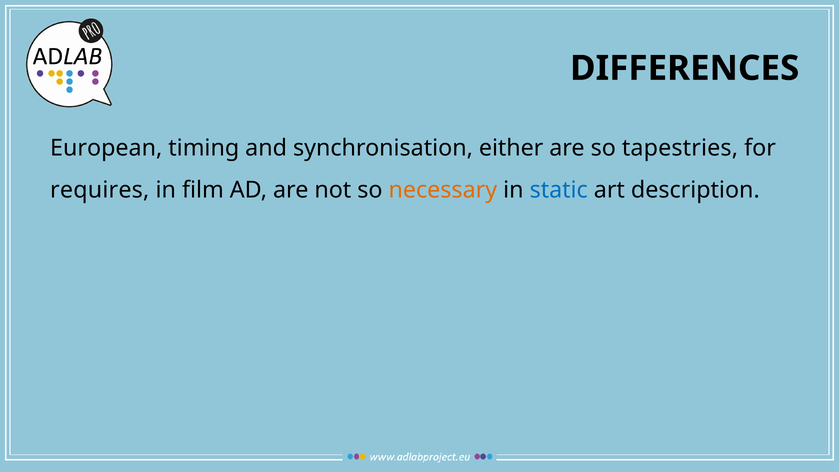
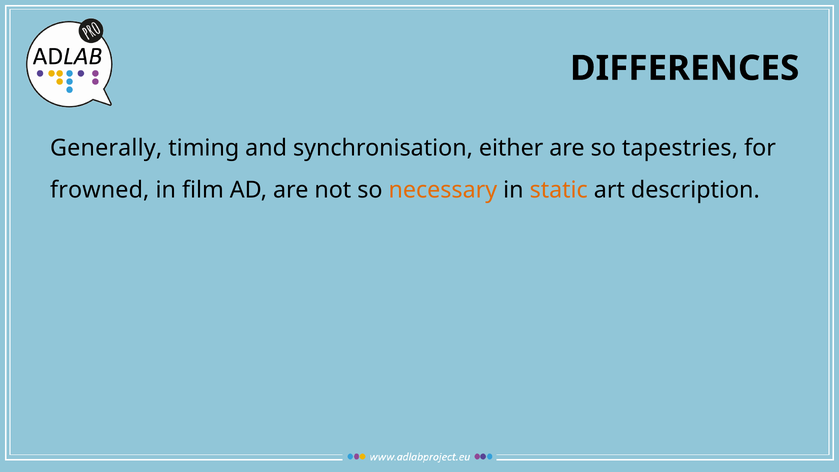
European: European -> Generally (106, 148)
requires: requires -> frowned (100, 190)
static colour: blue -> orange (559, 190)
